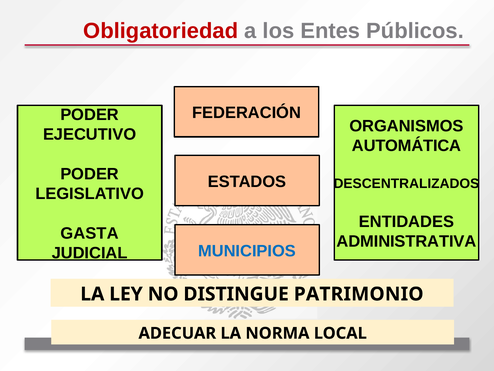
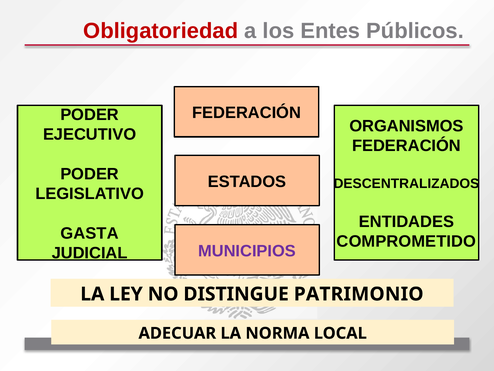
AUTOMÁTICA: AUTOMÁTICA -> FEDERACIÓN (406, 146)
ADMINISTRATIVA: ADMINISTRATIVA -> COMPROMETIDO (406, 241)
MUNICIPIOS colour: blue -> purple (247, 251)
